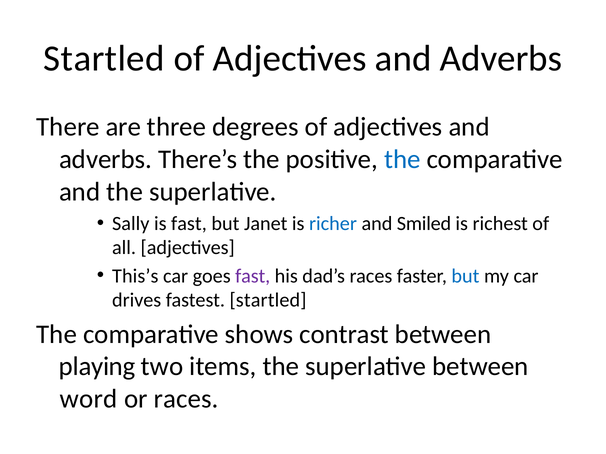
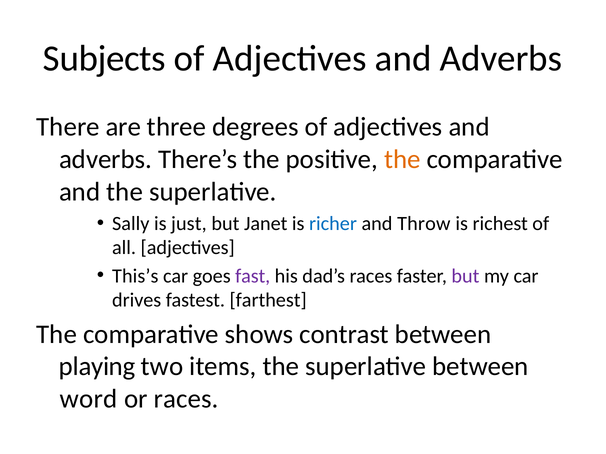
Startled: Startled -> Subjects (104, 59)
the colour: blue -> orange (402, 160)
is fast: fast -> just (189, 224)
Smiled: Smiled -> Throw (424, 224)
but colour: blue -> purple (465, 276)
fastest startled: startled -> farthest (268, 300)
